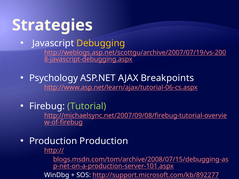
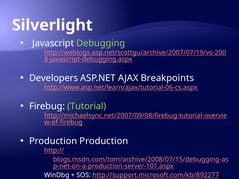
Strategies: Strategies -> Silverlight (52, 25)
Debugging colour: yellow -> light green (101, 43)
Psychology: Psychology -> Developers (54, 78)
